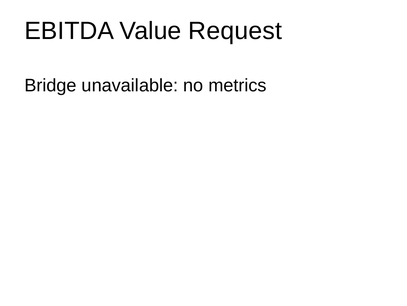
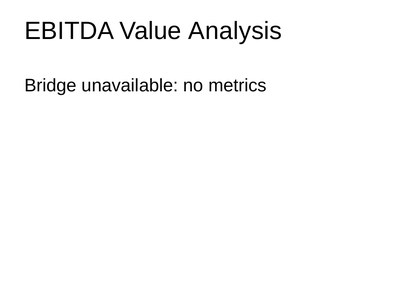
Request: Request -> Analysis (235, 31)
